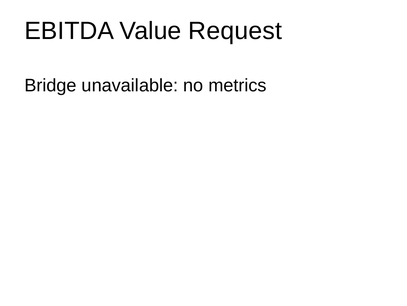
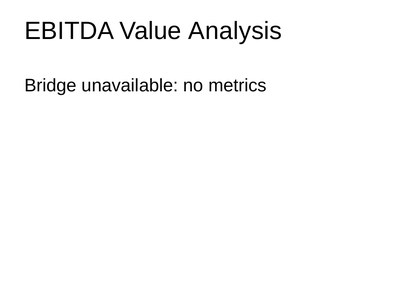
Request: Request -> Analysis (235, 31)
